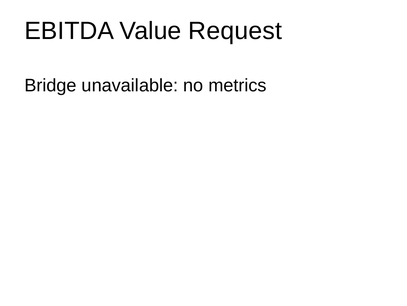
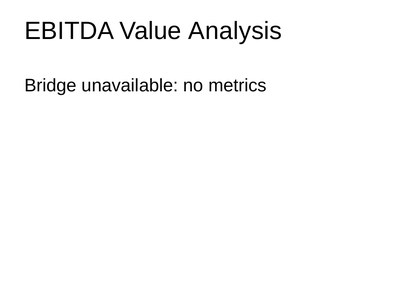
Request: Request -> Analysis (235, 31)
